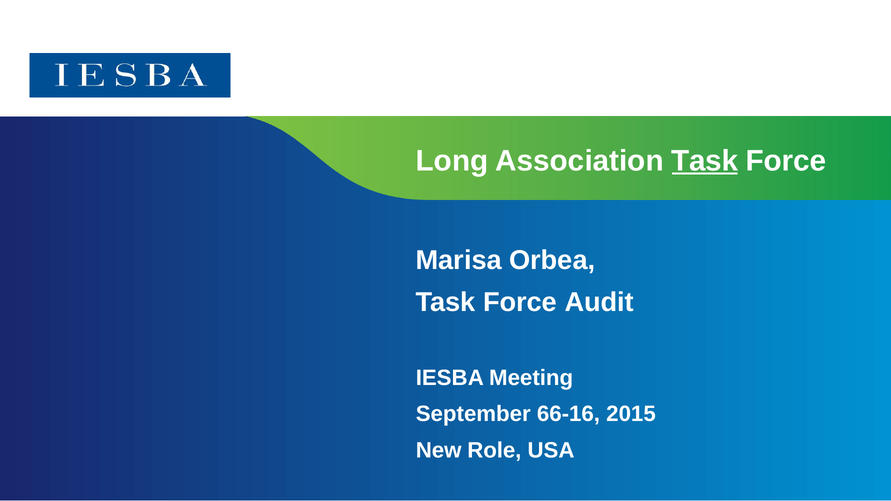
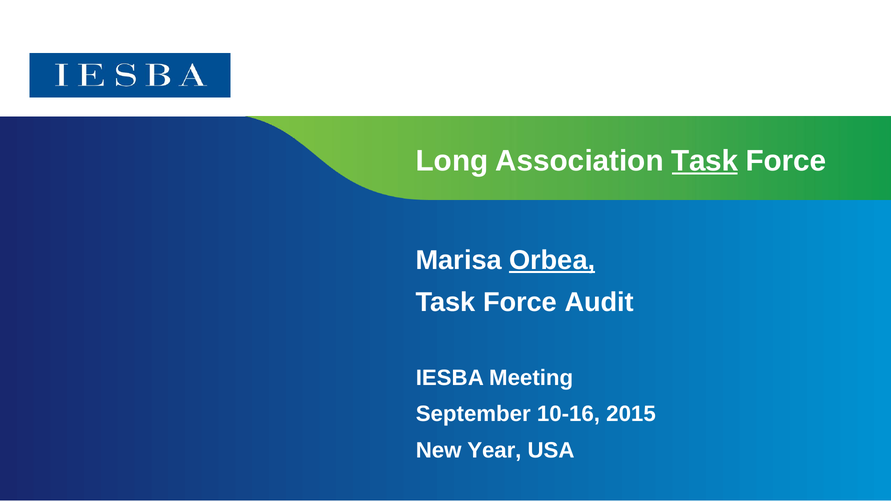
Orbea underline: none -> present (552, 260)
66-16: 66-16 -> 10-16 (568, 414)
Role: Role -> Year (494, 451)
